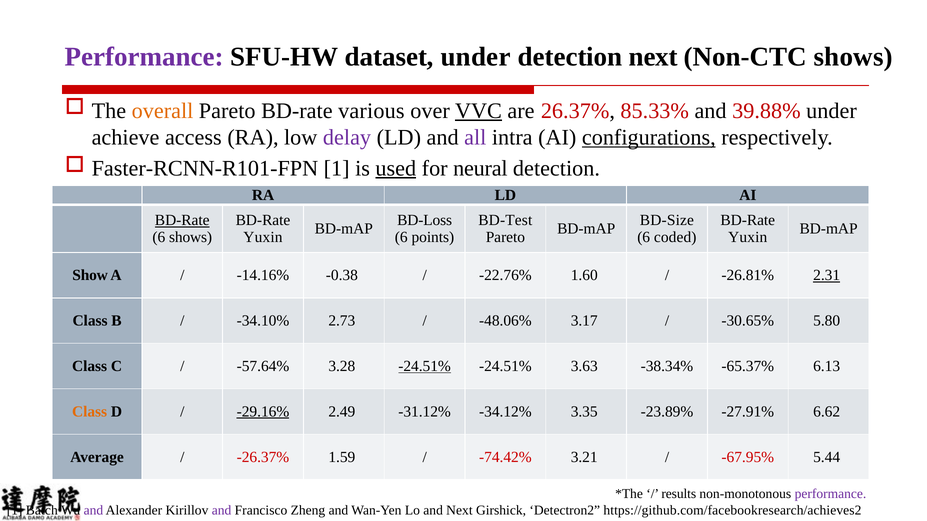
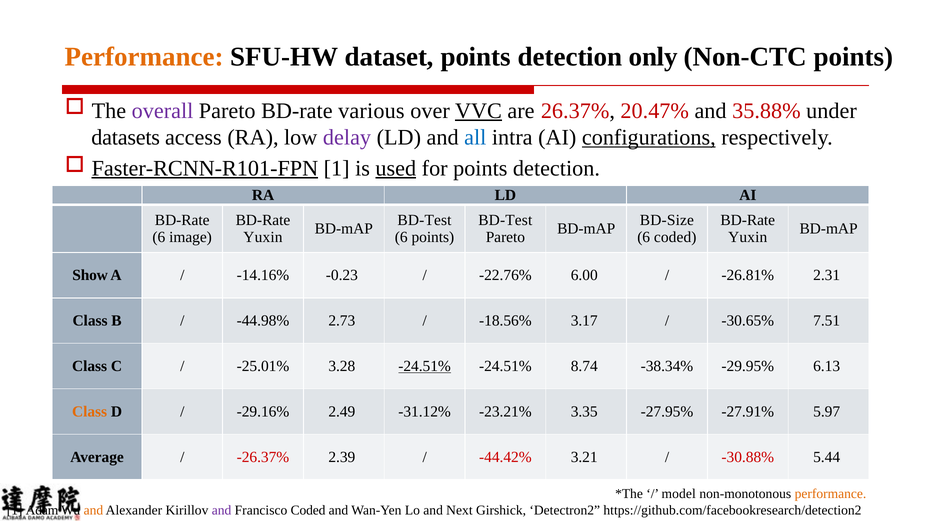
Performance colour: purple -> orange (144, 57)
dataset under: under -> points (476, 57)
detection next: next -> only (653, 57)
Non-CTC shows: shows -> points (853, 57)
overall colour: orange -> purple (163, 111)
85.33%: 85.33% -> 20.47% (655, 111)
39.88%: 39.88% -> 35.88% (766, 111)
achieve: achieve -> datasets (126, 137)
all colour: purple -> blue (475, 137)
Faster-RCNN-R101-FPN underline: none -> present (205, 168)
for neural: neural -> points (480, 168)
BD-Rate underline: present -> none (182, 220)
BD-Loss: BD-Loss -> BD-Test (424, 220)
6 shows: shows -> image (191, 238)
-0.38: -0.38 -> -0.23 (342, 276)
1.60: 1.60 -> 6.00 (584, 276)
2.31 underline: present -> none (827, 276)
-34.10%: -34.10% -> -44.98% (263, 321)
-48.06%: -48.06% -> -18.56% (505, 321)
5.80: 5.80 -> 7.51 (827, 321)
-57.64%: -57.64% -> -25.01% (263, 366)
3.63: 3.63 -> 8.74 (584, 366)
-65.37%: -65.37% -> -29.95% (748, 366)
-29.16% underline: present -> none (263, 412)
-34.12%: -34.12% -> -23.21% (505, 412)
-23.89%: -23.89% -> -27.95% (667, 412)
6.62: 6.62 -> 5.97 (827, 412)
1.59: 1.59 -> 2.39 (342, 457)
-74.42%: -74.42% -> -44.42% (505, 457)
-67.95%: -67.95% -> -30.88% (748, 457)
results: results -> model (679, 494)
performance colour: purple -> orange (830, 494)
Batch: Batch -> Adam (42, 511)
and colour: purple -> orange (93, 511)
Francisco Zheng: Zheng -> Coded (308, 511)
https://github.com/facebookresearch/achieves2: https://github.com/facebookresearch/achieves2 -> https://github.com/facebookresearch/detection2 (732, 511)
